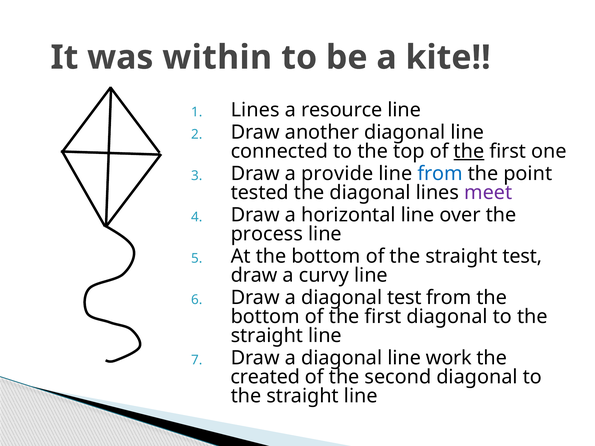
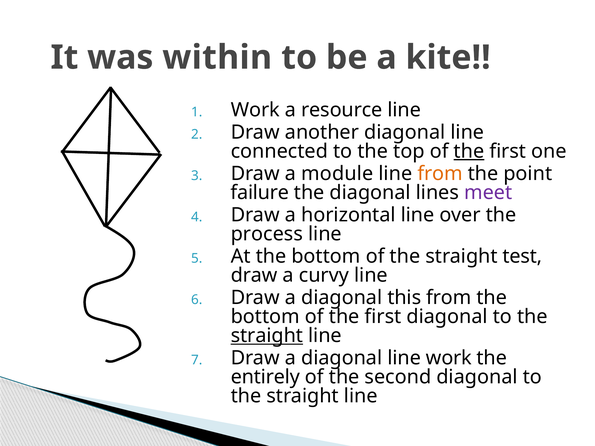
Lines: Lines -> Work (255, 110)
provide: provide -> module (337, 174)
from colour: blue -> orange (440, 174)
tested: tested -> failure (260, 193)
diagonal test: test -> this (404, 298)
straight underline: none -> present (267, 336)
created: created -> entirely (265, 377)
